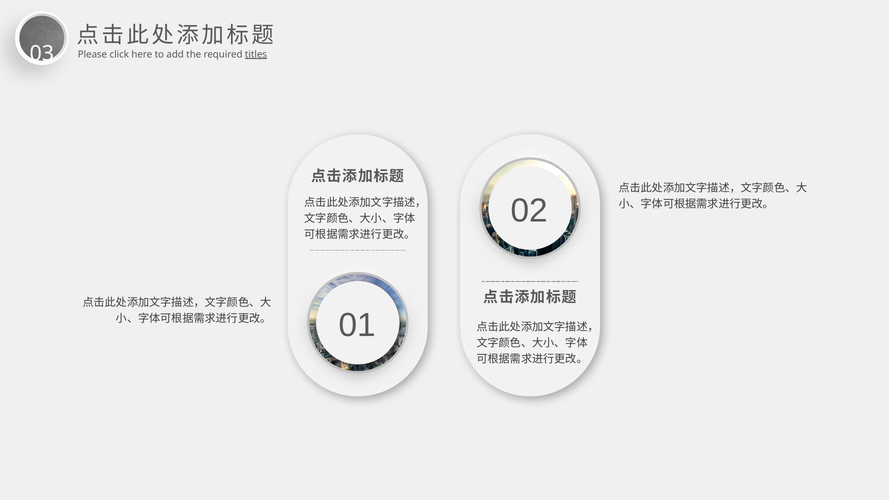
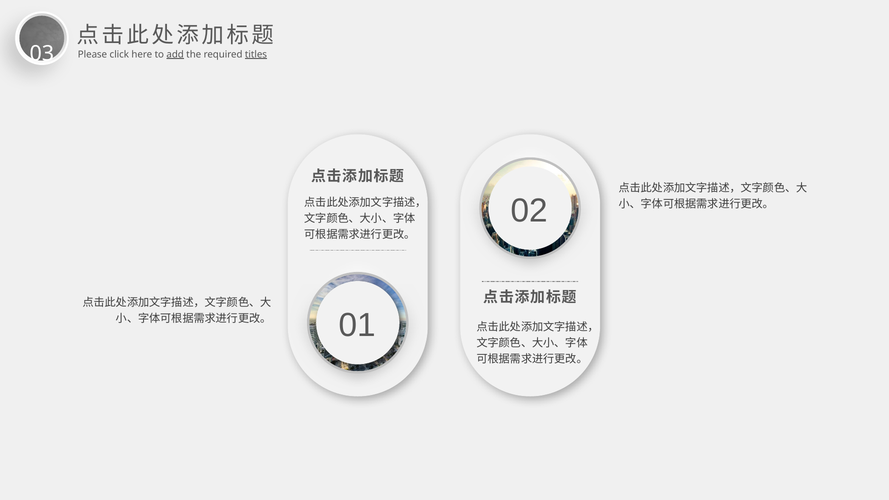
add underline: none -> present (175, 54)
